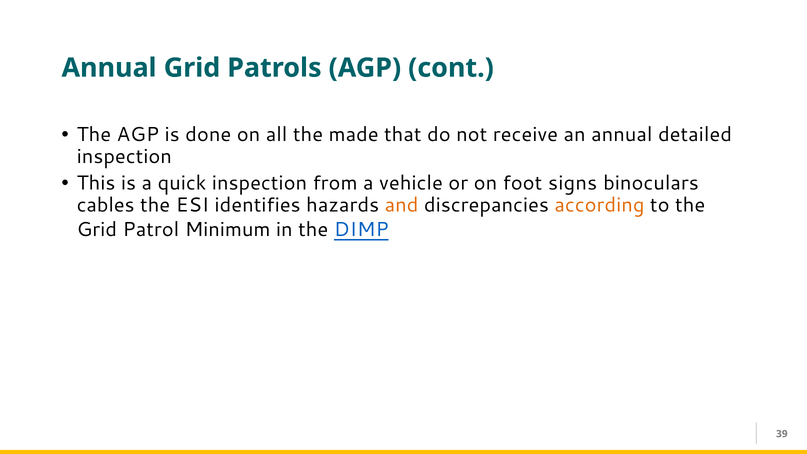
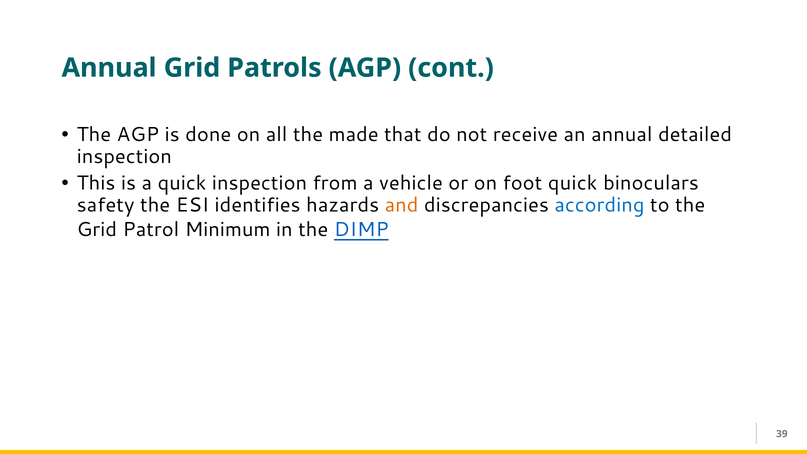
foot signs: signs -> quick (573, 183)
cables: cables -> safety (106, 205)
according colour: orange -> blue (599, 205)
